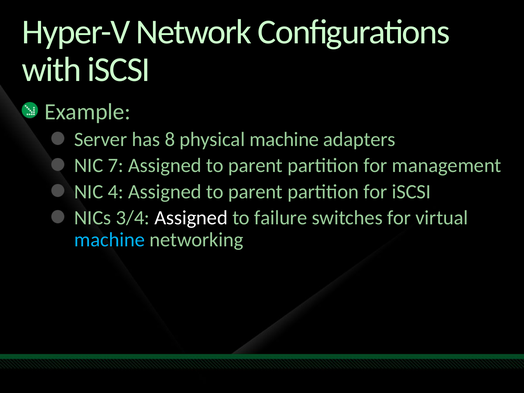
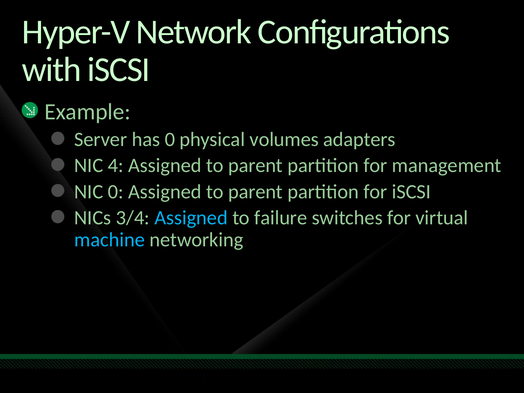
has 8: 8 -> 0 (170, 139)
physical machine: machine -> volumes (284, 139)
7: 7 -> 4 (116, 166)
NIC 4: 4 -> 0 (116, 192)
Assigned colour: white -> light blue (191, 218)
